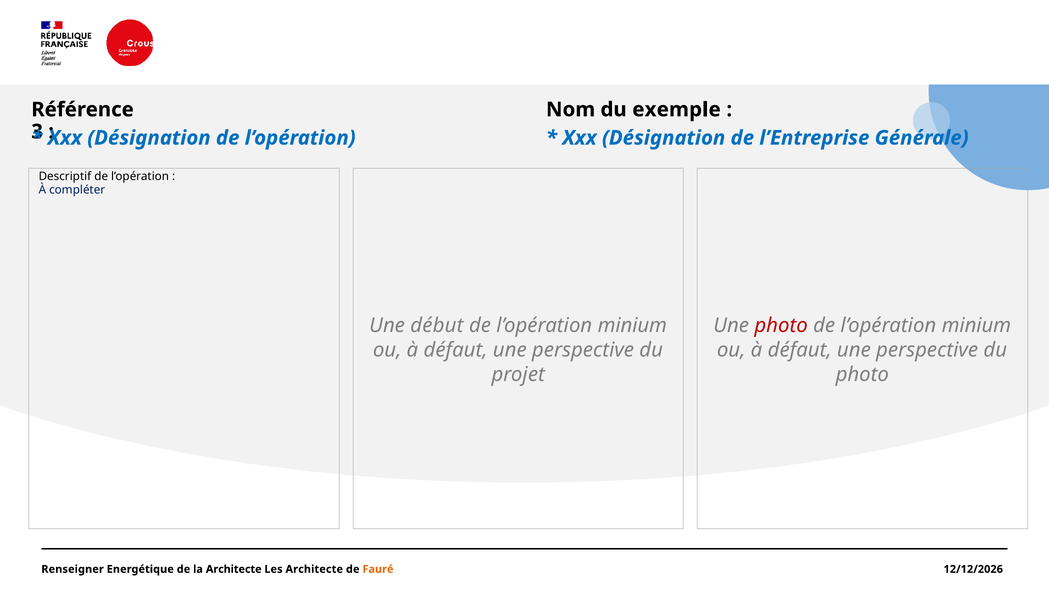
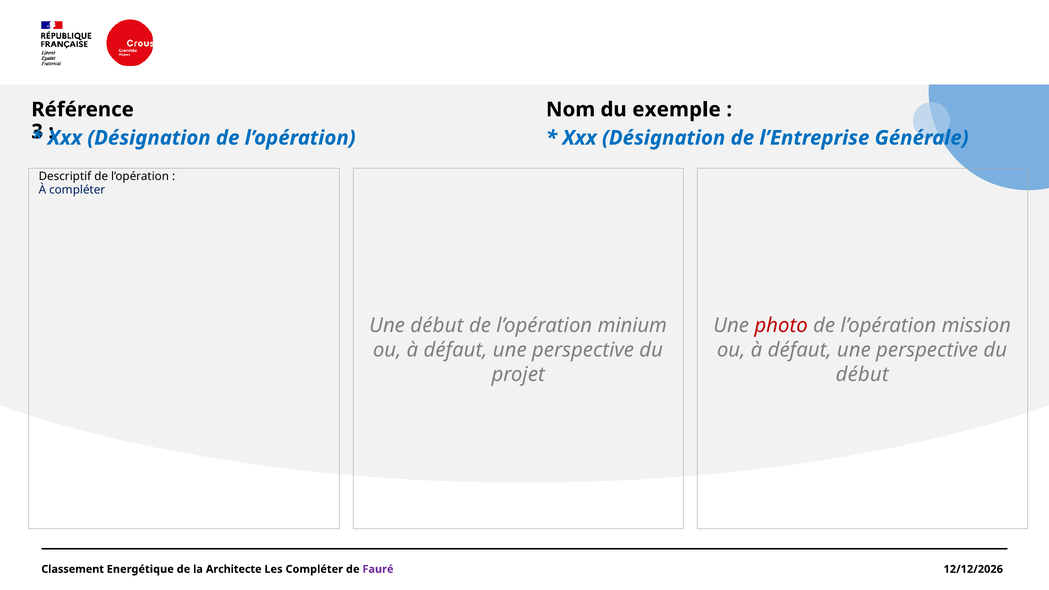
minium: minium -> mission (976, 325)
photo: photo -> début (862, 374)
Renseigner: Renseigner -> Classement (73, 569)
Les Architecte: Architecte -> Compléter (314, 569)
Fauré colour: orange -> purple (378, 569)
